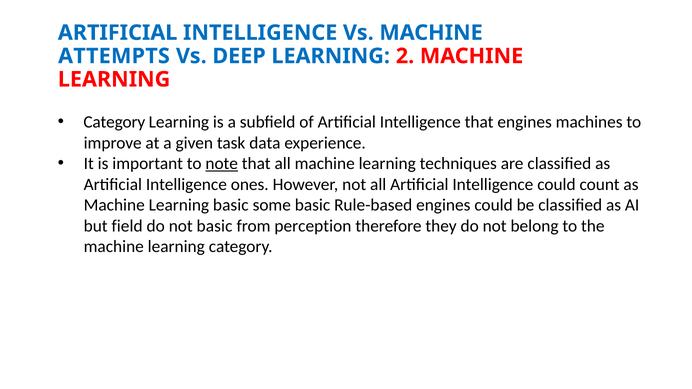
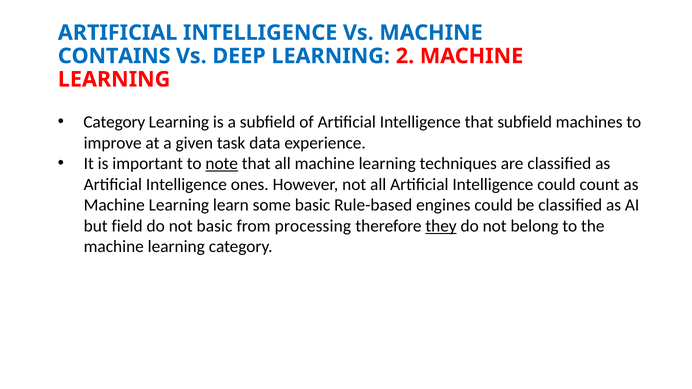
ATTEMPTS: ATTEMPTS -> CONTAINS (114, 56)
that engines: engines -> subfield (525, 122)
Learning basic: basic -> learn (231, 205)
perception: perception -> processing (313, 226)
they underline: none -> present (441, 226)
